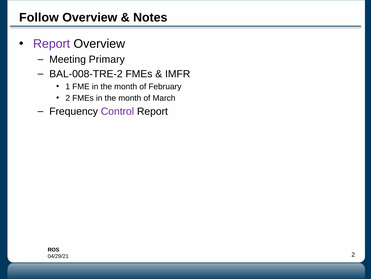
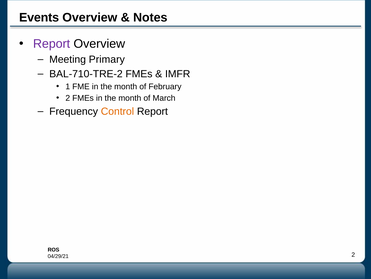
Follow: Follow -> Events (39, 17)
BAL-008-TRE-2: BAL-008-TRE-2 -> BAL-710-TRE-2 (86, 74)
Control colour: purple -> orange (117, 111)
